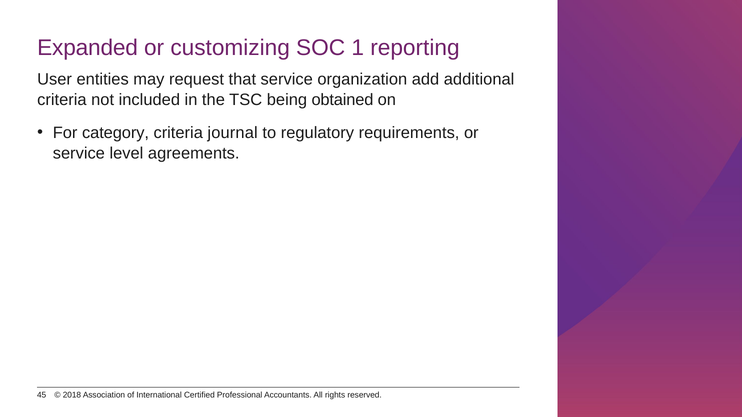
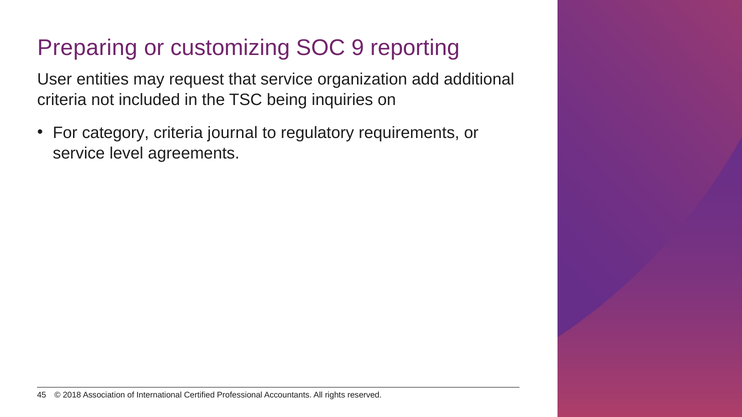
Expanded: Expanded -> Preparing (87, 48)
1: 1 -> 9 (358, 48)
obtained: obtained -> inquiries (342, 100)
